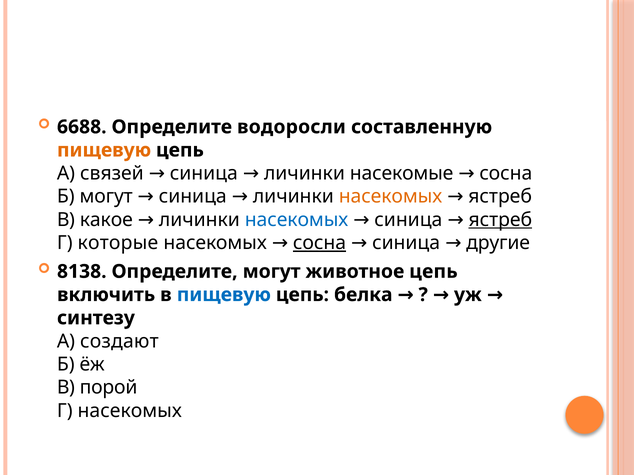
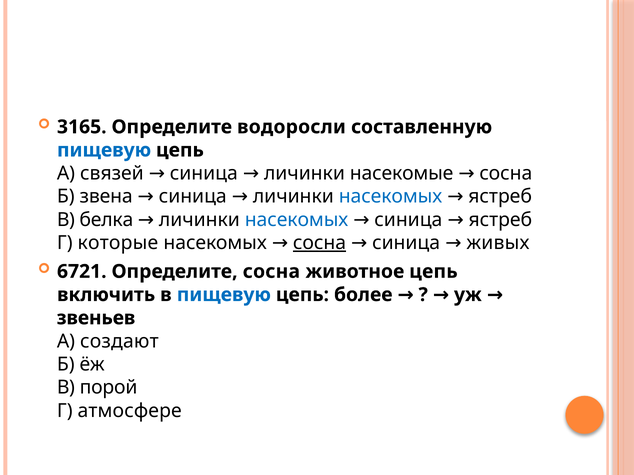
6688: 6688 -> 3165 (82, 127)
пищевую colour: orange -> blue (104, 150)
Б могут: могут -> звена (106, 197)
насекомых colour: orange -> blue (390, 197)
какое: какое -> белка (106, 220)
ястреб underline: present -> none (500, 220)
другие: другие -> живых (498, 243)
8138: 8138 -> 6721 (82, 272)
Определите могут: могут -> сосна (271, 272)
белка: белка -> более (363, 295)
синтезу: синтезу -> звеньев (96, 318)
Г насекомых: насекомых -> атмосфере (130, 411)
